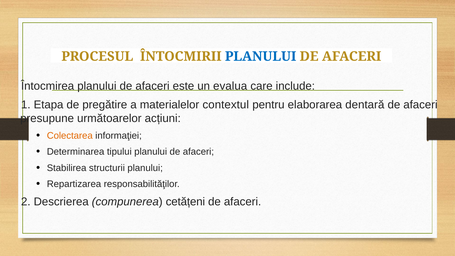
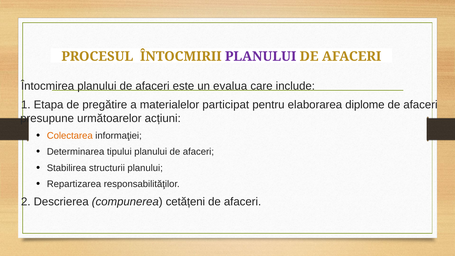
PLANULUI colour: blue -> purple (261, 56)
contextul: contextul -> participat (226, 105)
dentară: dentară -> diplome (365, 105)
